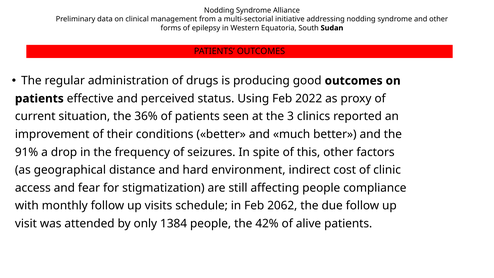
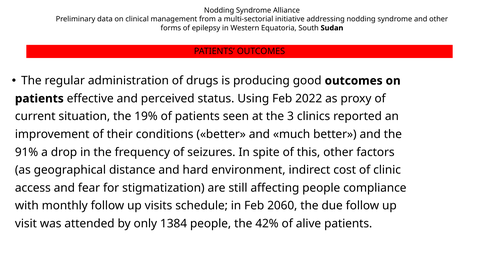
36%: 36% -> 19% (146, 116)
2062: 2062 -> 2060 (282, 206)
